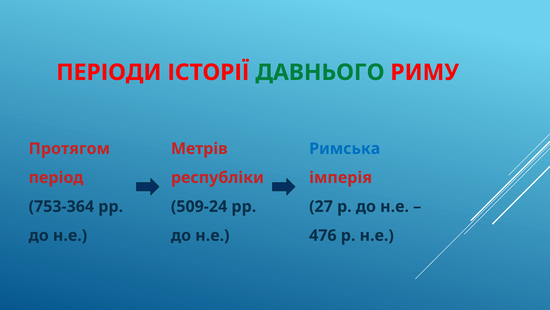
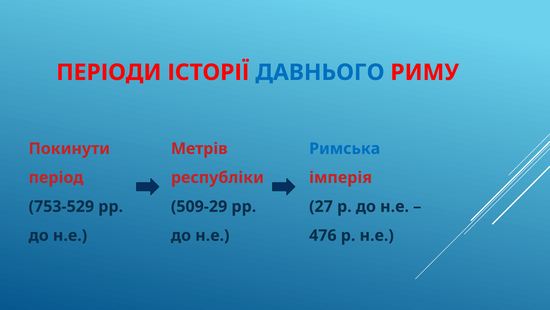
ДАВНЬОГО colour: green -> blue (320, 72)
Протягом: Протягом -> Покинути (69, 148)
753-364: 753-364 -> 753-529 (61, 206)
509-24: 509-24 -> 509-29 (199, 206)
